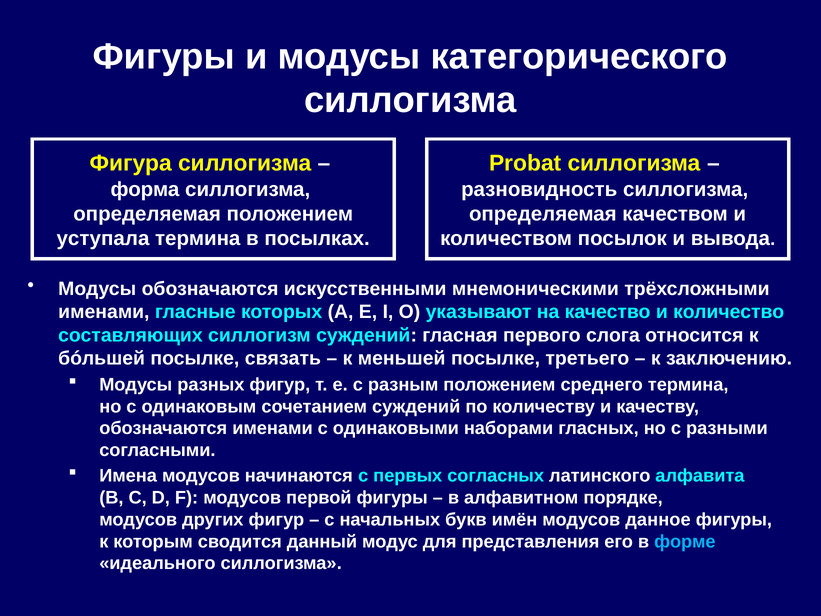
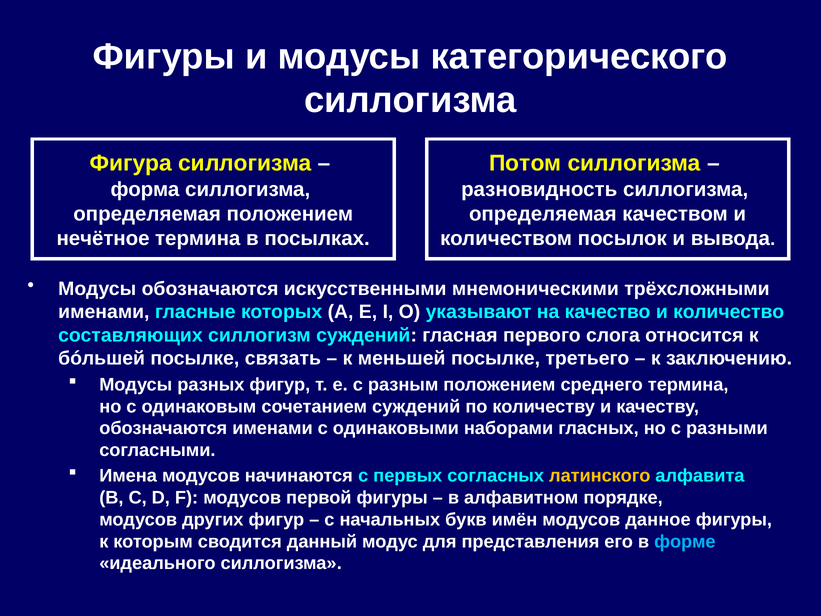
Probat: Probat -> Потом (525, 163)
уступала: уступала -> нечётное (103, 238)
латинского colour: white -> yellow (600, 476)
